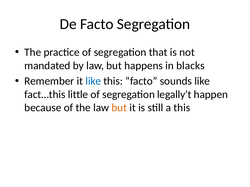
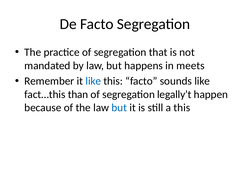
blacks: blacks -> meets (190, 66)
little: little -> than (78, 95)
but colour: orange -> blue (119, 108)
